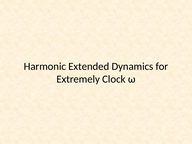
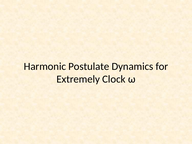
Extended: Extended -> Postulate (89, 66)
